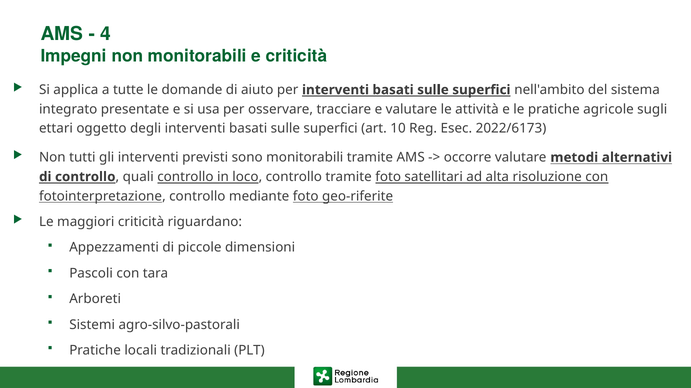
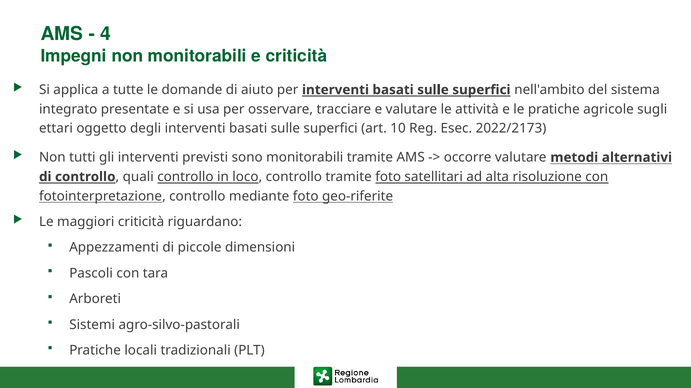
2022/6173: 2022/6173 -> 2022/2173 (511, 129)
